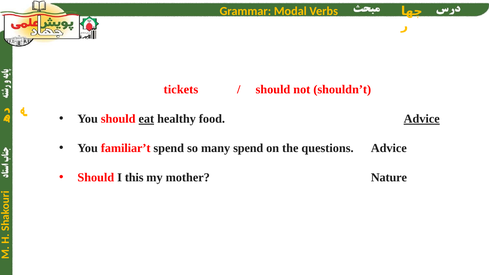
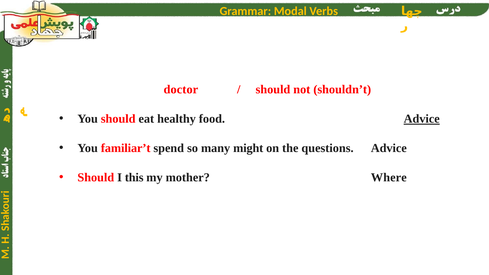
tickets: tickets -> doctor (181, 90)
eat underline: present -> none (146, 119)
many spend: spend -> might (248, 148)
Nature: Nature -> Where (389, 178)
